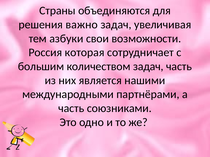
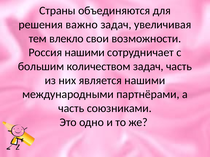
азбуки: азбуки -> влекло (66, 39)
Россия которая: которая -> нашими (85, 53)
